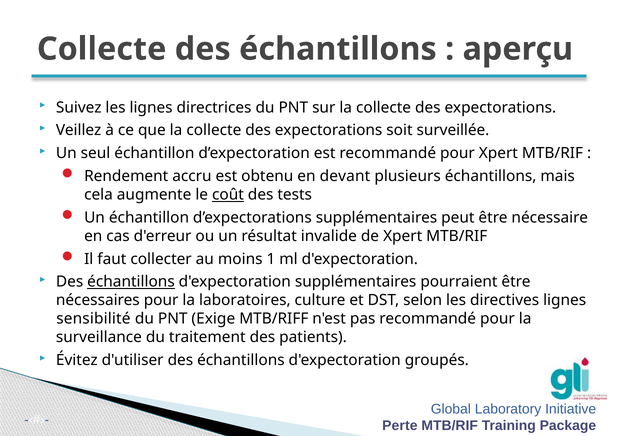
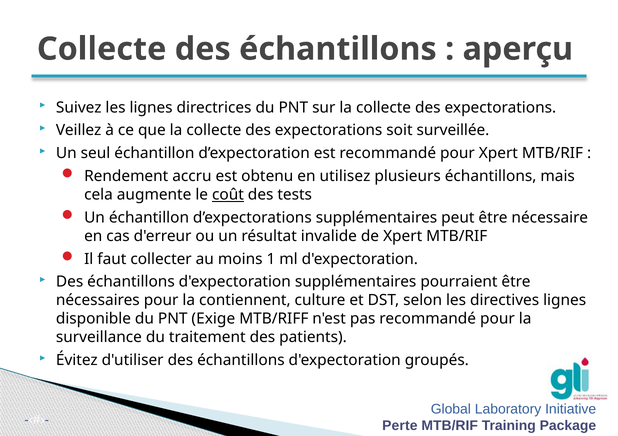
devant: devant -> utilisez (345, 176)
échantillons underline: present -> none (131, 282)
laboratoires: laboratoires -> contiennent (245, 300)
sensibilité: sensibilité -> disponible (93, 319)
